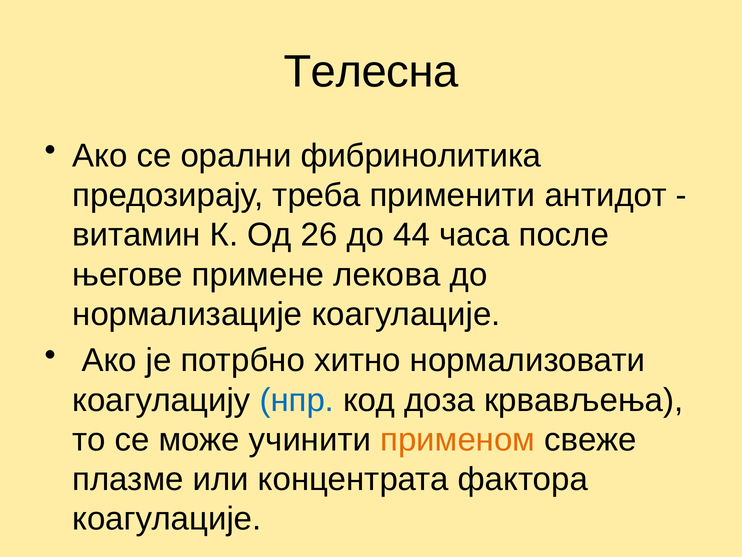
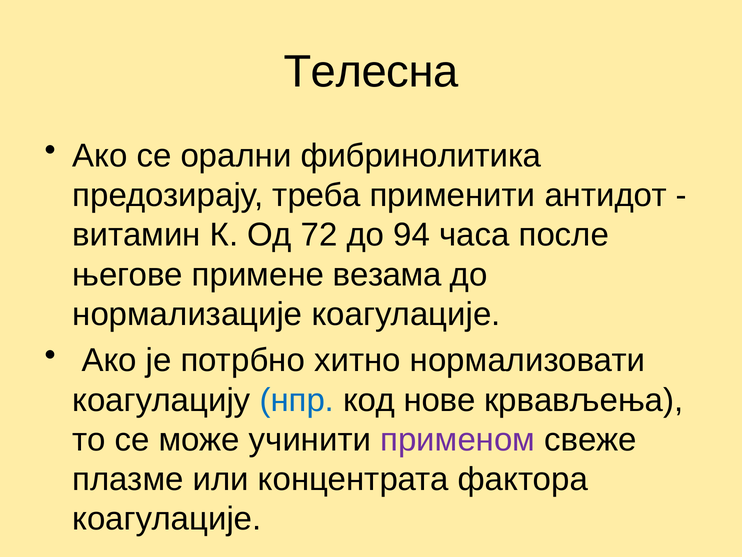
26: 26 -> 72 (319, 235)
44: 44 -> 94 (412, 235)
лекова: лекова -> везама (387, 274)
доза: доза -> нове (440, 400)
применом colour: orange -> purple (458, 439)
